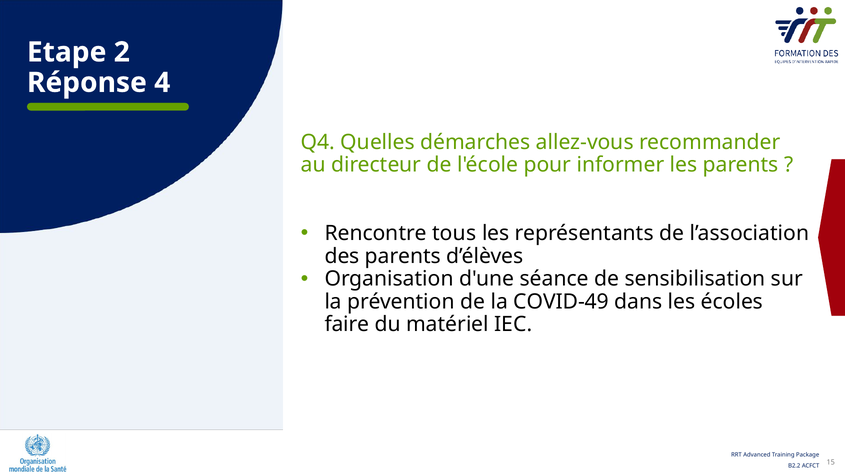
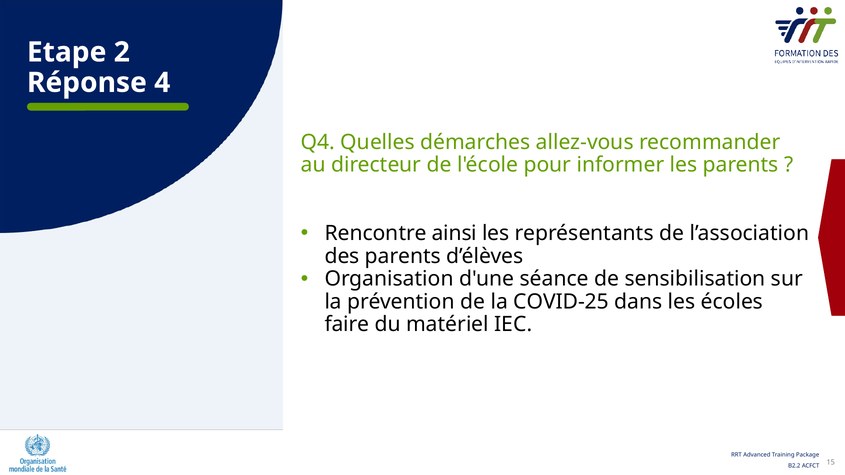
tous: tous -> ainsi (454, 233)
COVID-49: COVID-49 -> COVID-25 (561, 302)
